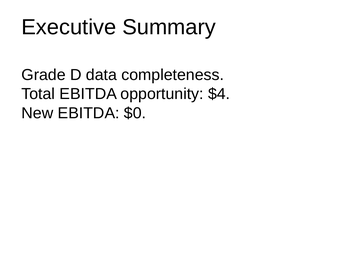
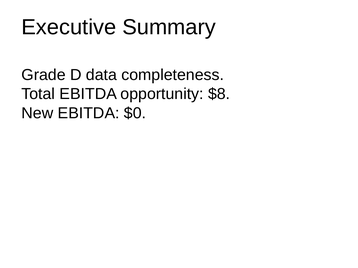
$4: $4 -> $8 (219, 94)
